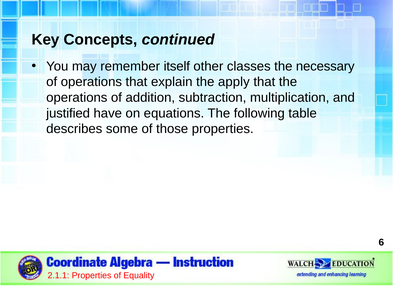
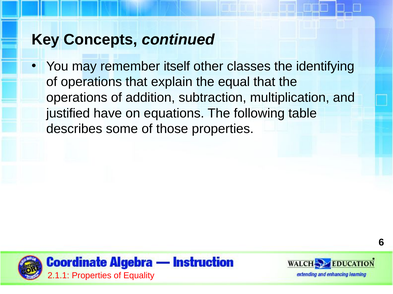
necessary: necessary -> identifying (325, 66)
apply: apply -> equal (234, 82)
